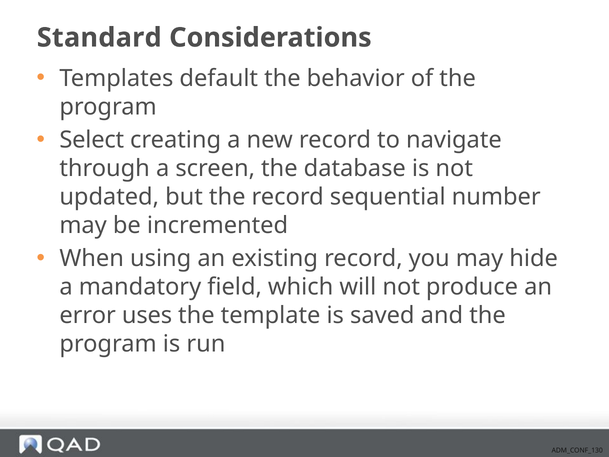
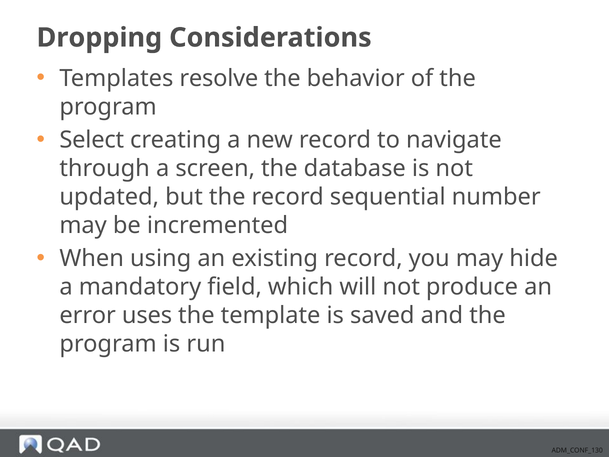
Standard: Standard -> Dropping (99, 38)
default: default -> resolve (219, 78)
